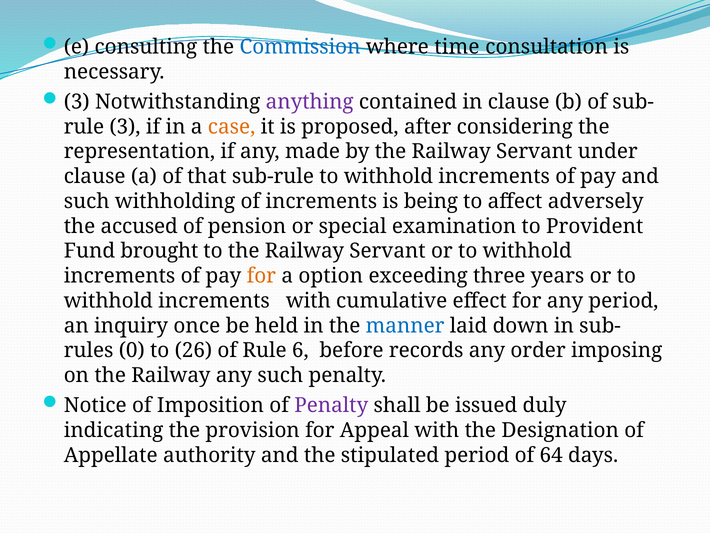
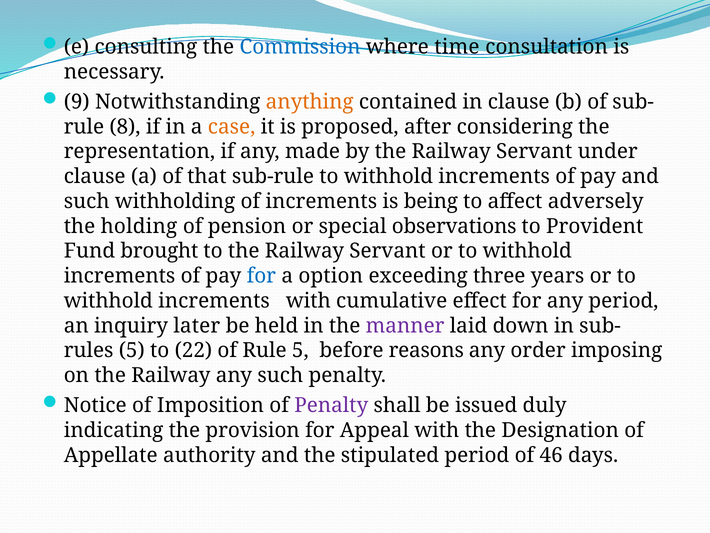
3: 3 -> 9 (77, 102)
anything colour: purple -> orange (310, 102)
rule 3: 3 -> 8 (125, 127)
accused: accused -> holding (139, 226)
examination: examination -> observations (454, 226)
for colour: orange -> blue (261, 276)
once: once -> later (197, 325)
manner colour: blue -> purple (405, 325)
0: 0 -> 5 (132, 350)
26: 26 -> 22 (193, 350)
Rule 6: 6 -> 5 (300, 350)
records: records -> reasons (426, 350)
64: 64 -> 46 (551, 455)
